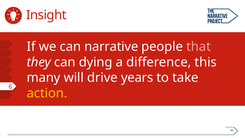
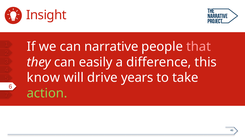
dying: dying -> easily (96, 62)
many: many -> know (43, 78)
action colour: yellow -> light green (47, 93)
